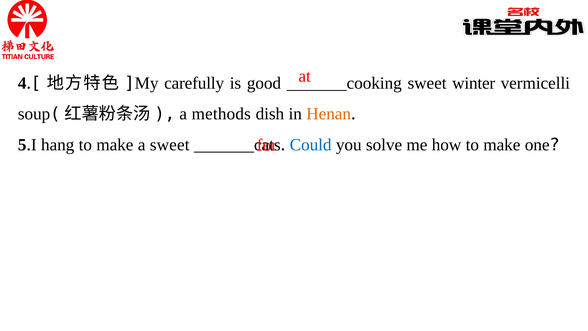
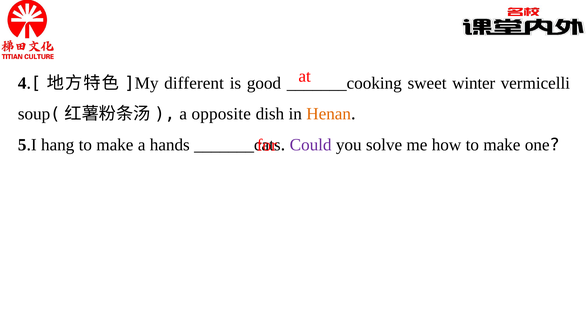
carefully: carefully -> different (194, 83)
methods: methods -> opposite (221, 114)
a sweet: sweet -> hands (170, 145)
Could colour: blue -> purple (311, 145)
